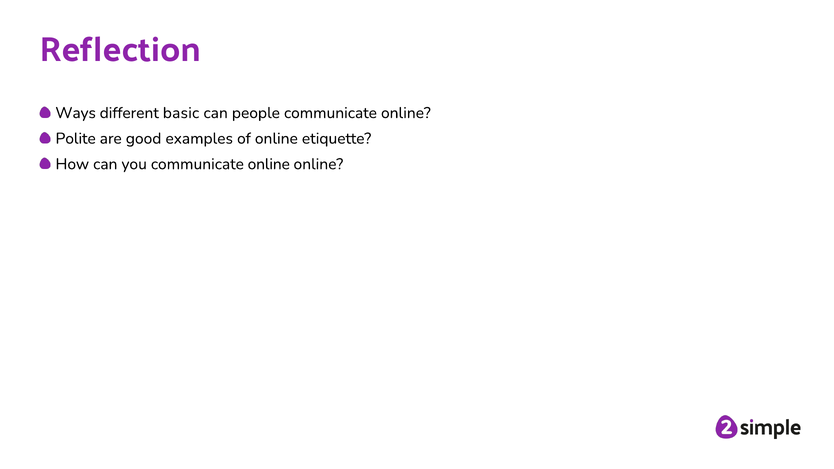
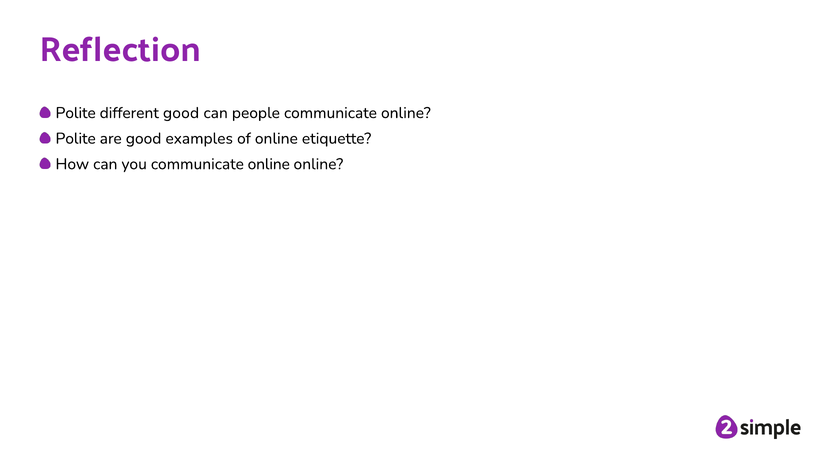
Ways: Ways -> Polite (76, 113)
different basic: basic -> good (181, 113)
